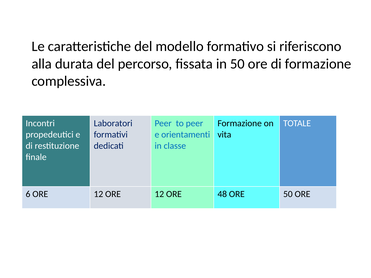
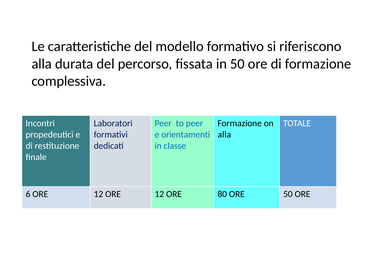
vita: vita -> alla (224, 135)
48: 48 -> 80 (222, 194)
